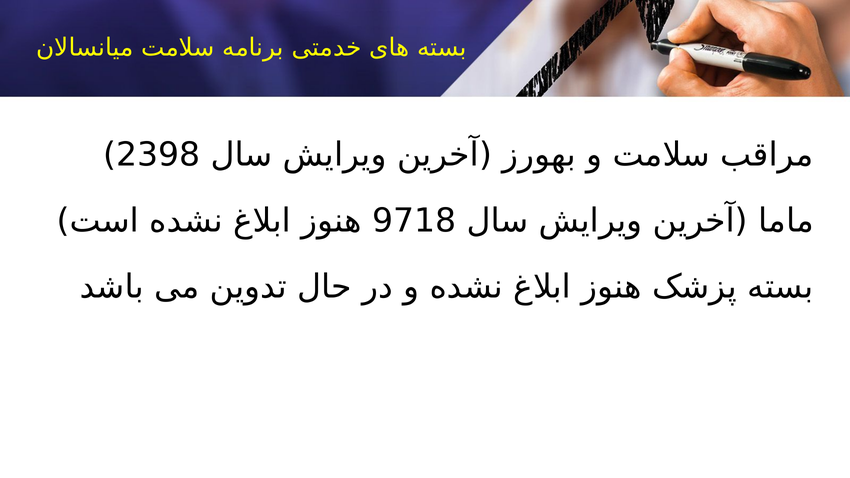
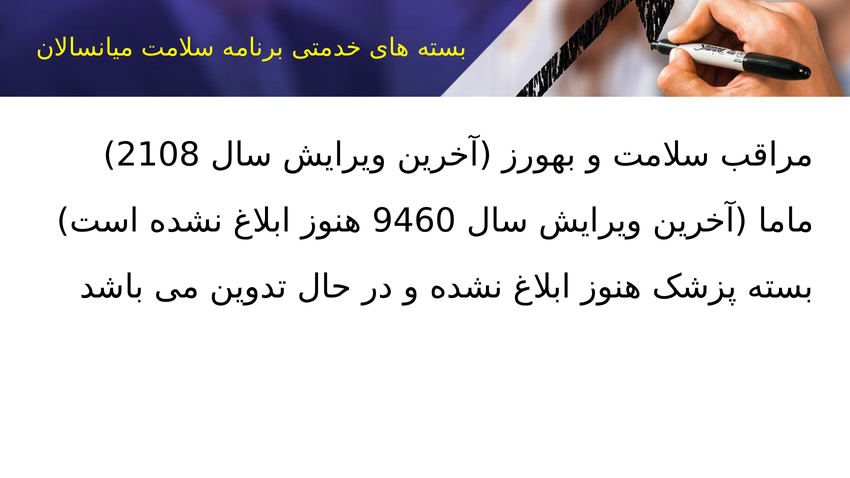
2398: 2398 -> 2108 (158, 155)
9718: 9718 -> 9460 (414, 221)
